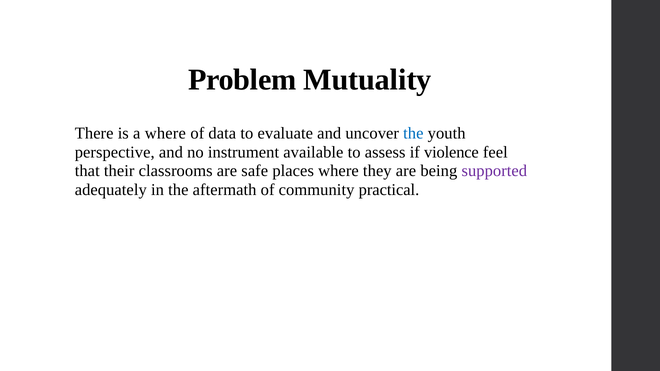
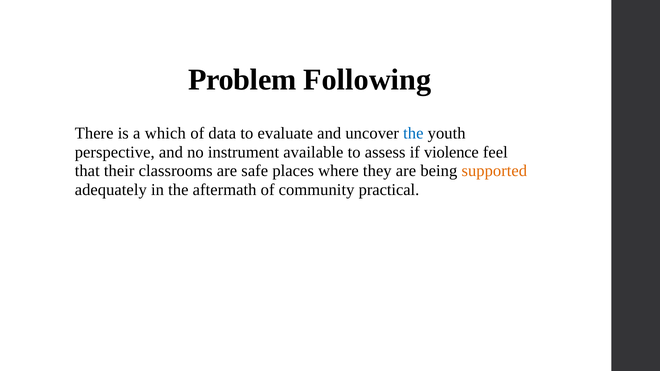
Mutuality: Mutuality -> Following (367, 80)
a where: where -> which (165, 134)
supported colour: purple -> orange (494, 171)
